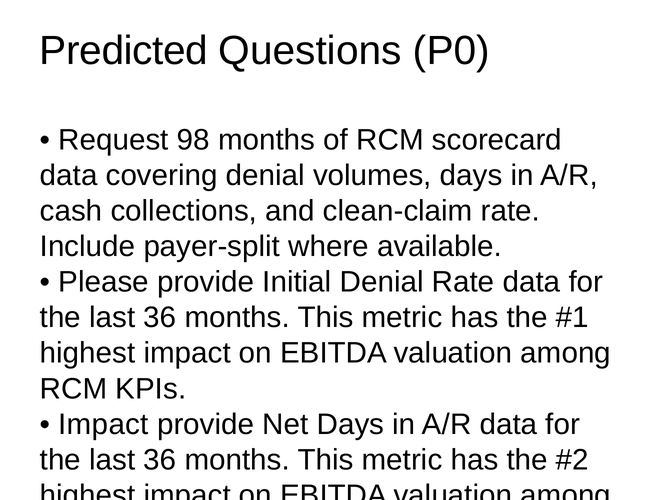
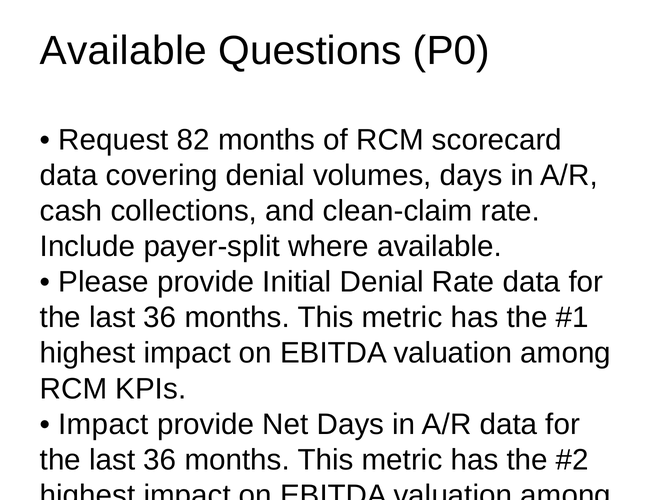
Predicted: Predicted -> Available (123, 51)
98: 98 -> 82 (193, 140)
